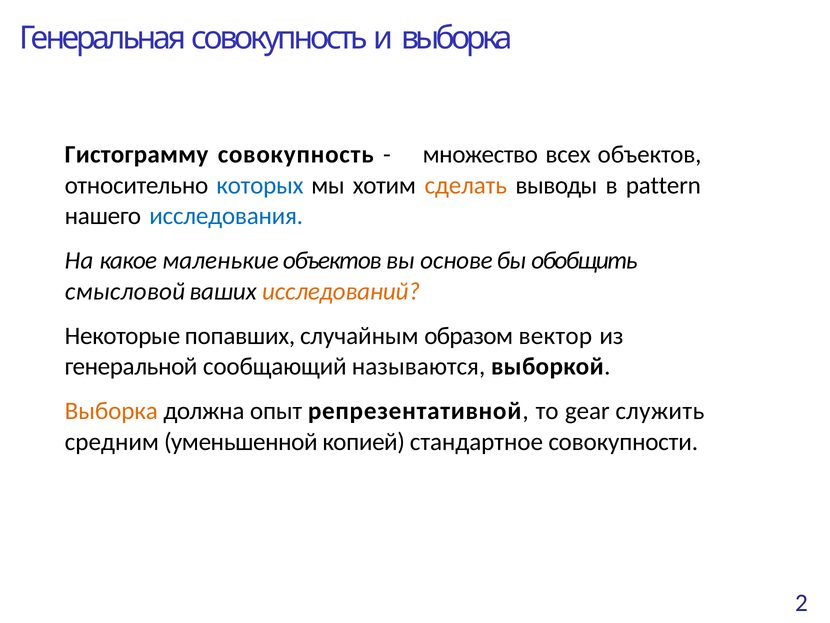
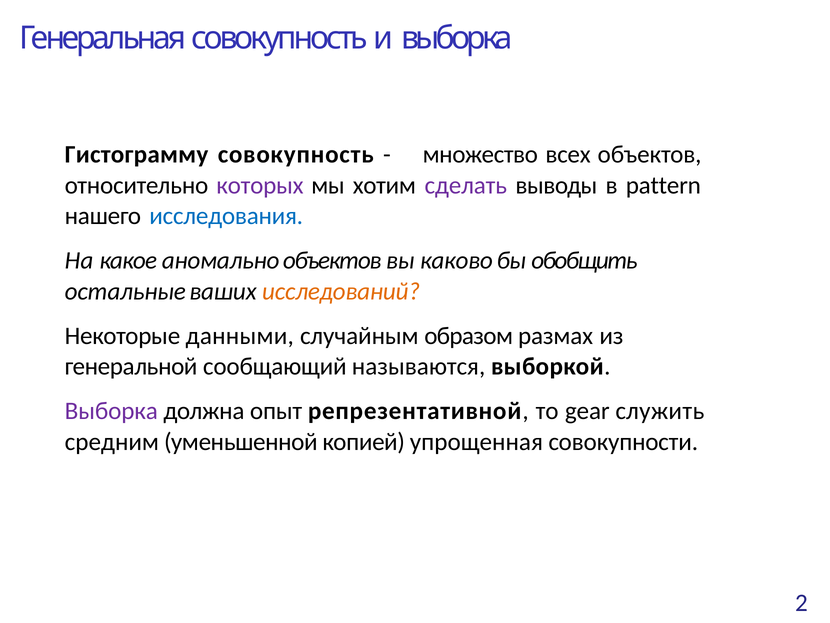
которых colour: blue -> purple (260, 185)
сделать colour: orange -> purple (466, 185)
маленькие: маленькие -> аномально (221, 261)
основе: основе -> каково (456, 261)
смысловой: смысловой -> остальные (125, 291)
попавших: попавших -> данными (240, 336)
вектор: вектор -> размах (556, 336)
Выборка colour: orange -> purple (111, 411)
стандартное: стандартное -> упрощенная (476, 442)
